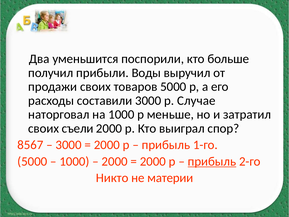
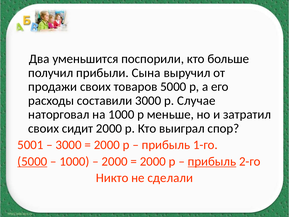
Воды: Воды -> Сына (146, 73)
съели: съели -> сидит (78, 128)
8567: 8567 -> 5001 (30, 145)
5000 underline: none -> present (32, 161)
материи: материи -> сделали (170, 178)
